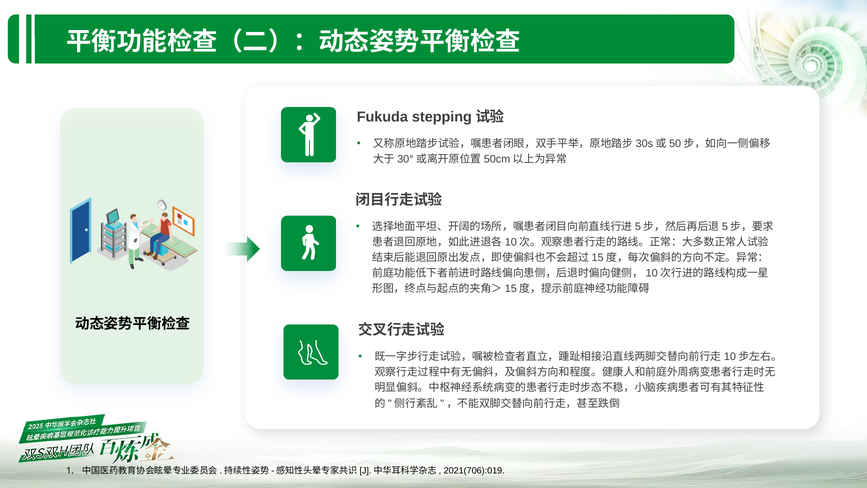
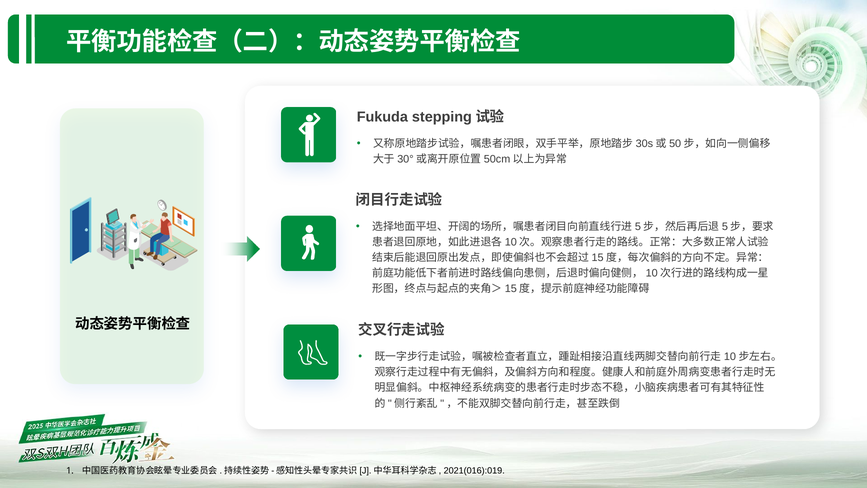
2021(706):019: 2021(706):019 -> 2021(016):019 (474, 470)
